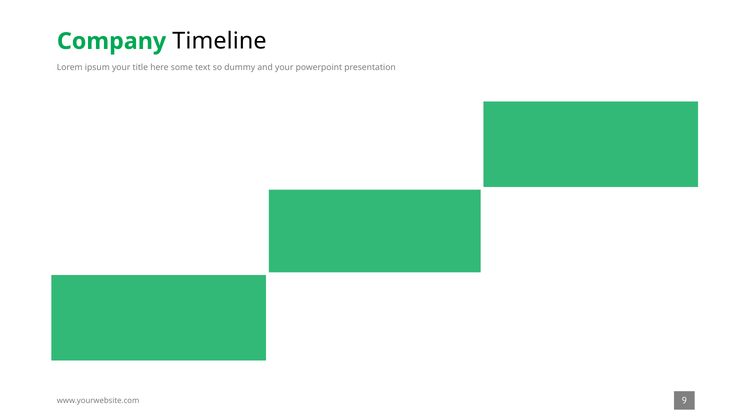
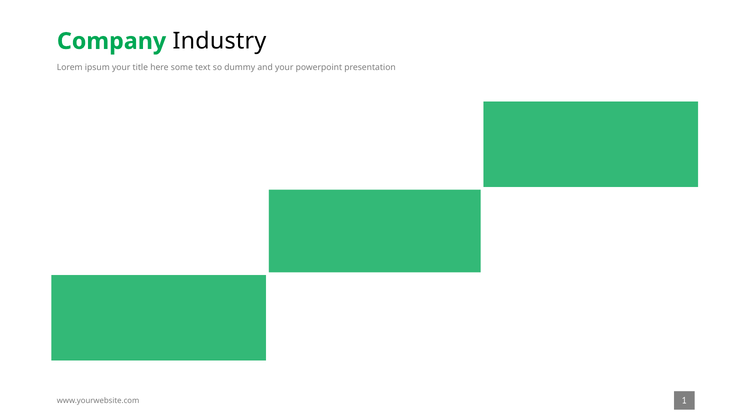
Timeline: Timeline -> Industry (219, 41)
9: 9 -> 1 (684, 400)
